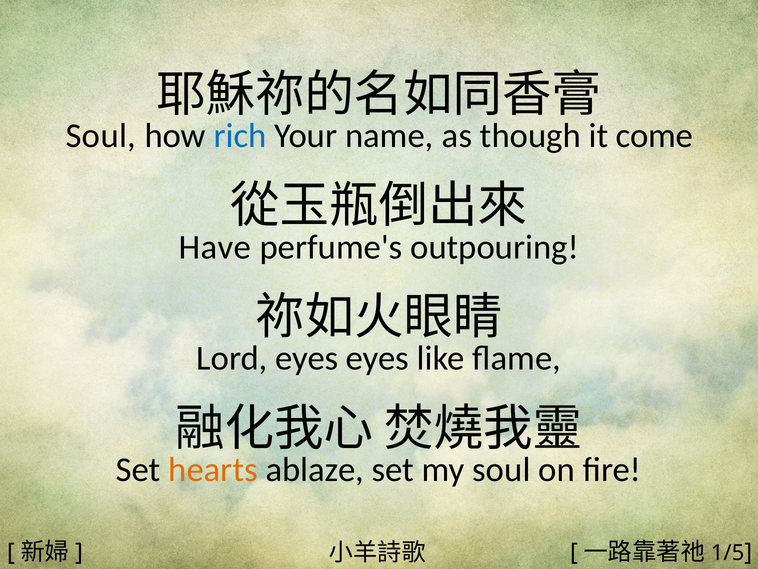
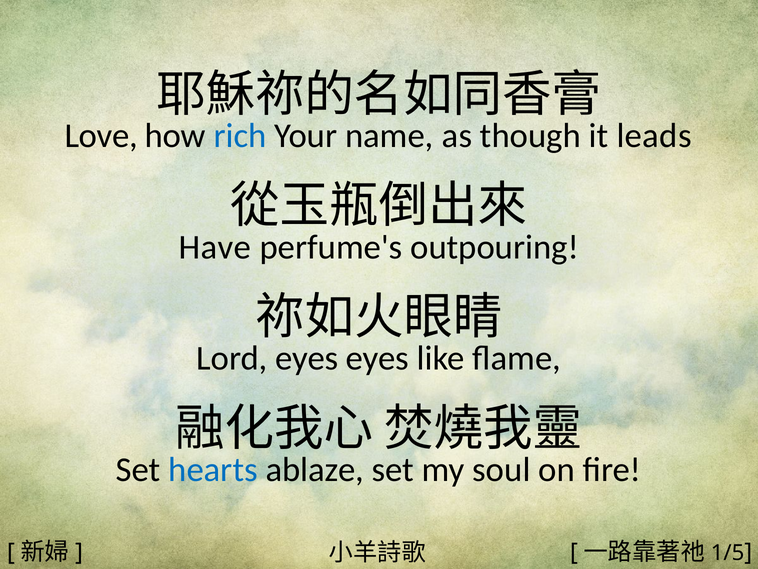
Soul: Soul -> Love (101, 136)
come: come -> leads (654, 136)
hearts colour: orange -> blue (213, 469)
